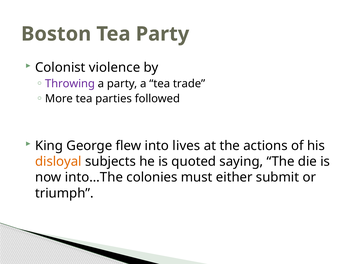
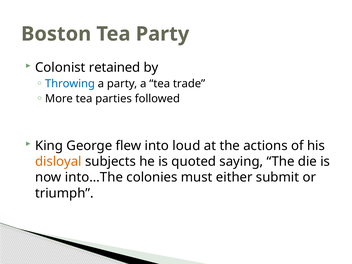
violence: violence -> retained (115, 68)
Throwing colour: purple -> blue (70, 84)
lives: lives -> loud (186, 146)
